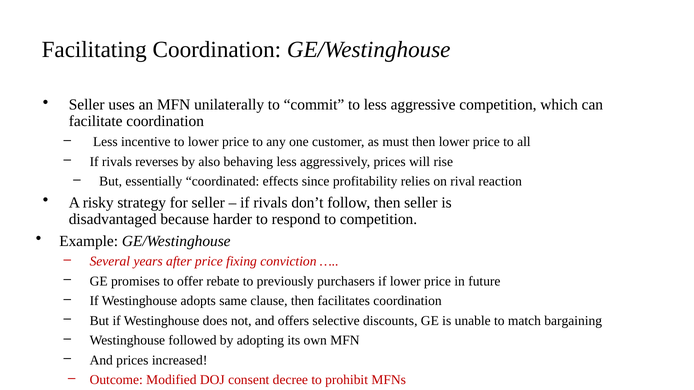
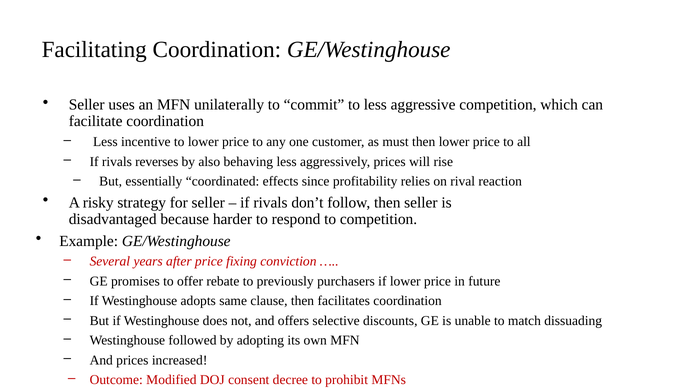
bargaining: bargaining -> dissuading (573, 321)
